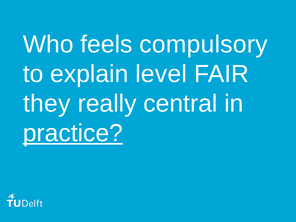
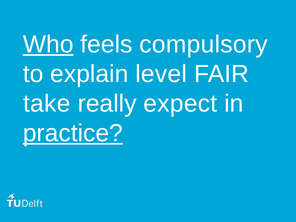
Who underline: none -> present (48, 44)
they: they -> take (47, 104)
central: central -> expect (180, 104)
